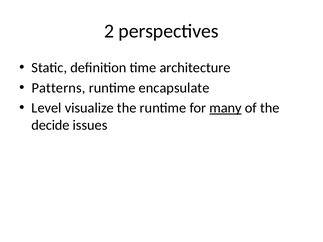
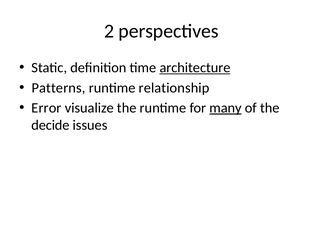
architecture underline: none -> present (195, 68)
encapsulate: encapsulate -> relationship (174, 88)
Level: Level -> Error (46, 108)
